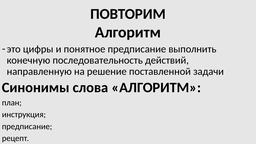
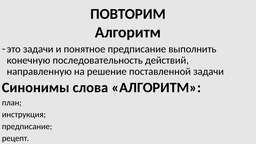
это цифры: цифры -> задачи (38, 49)
